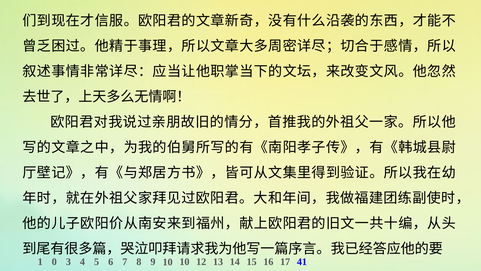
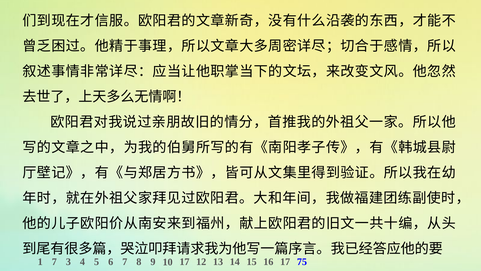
1 0: 0 -> 7 (54, 261)
10 10: 10 -> 17 (185, 261)
41: 41 -> 75 (302, 261)
